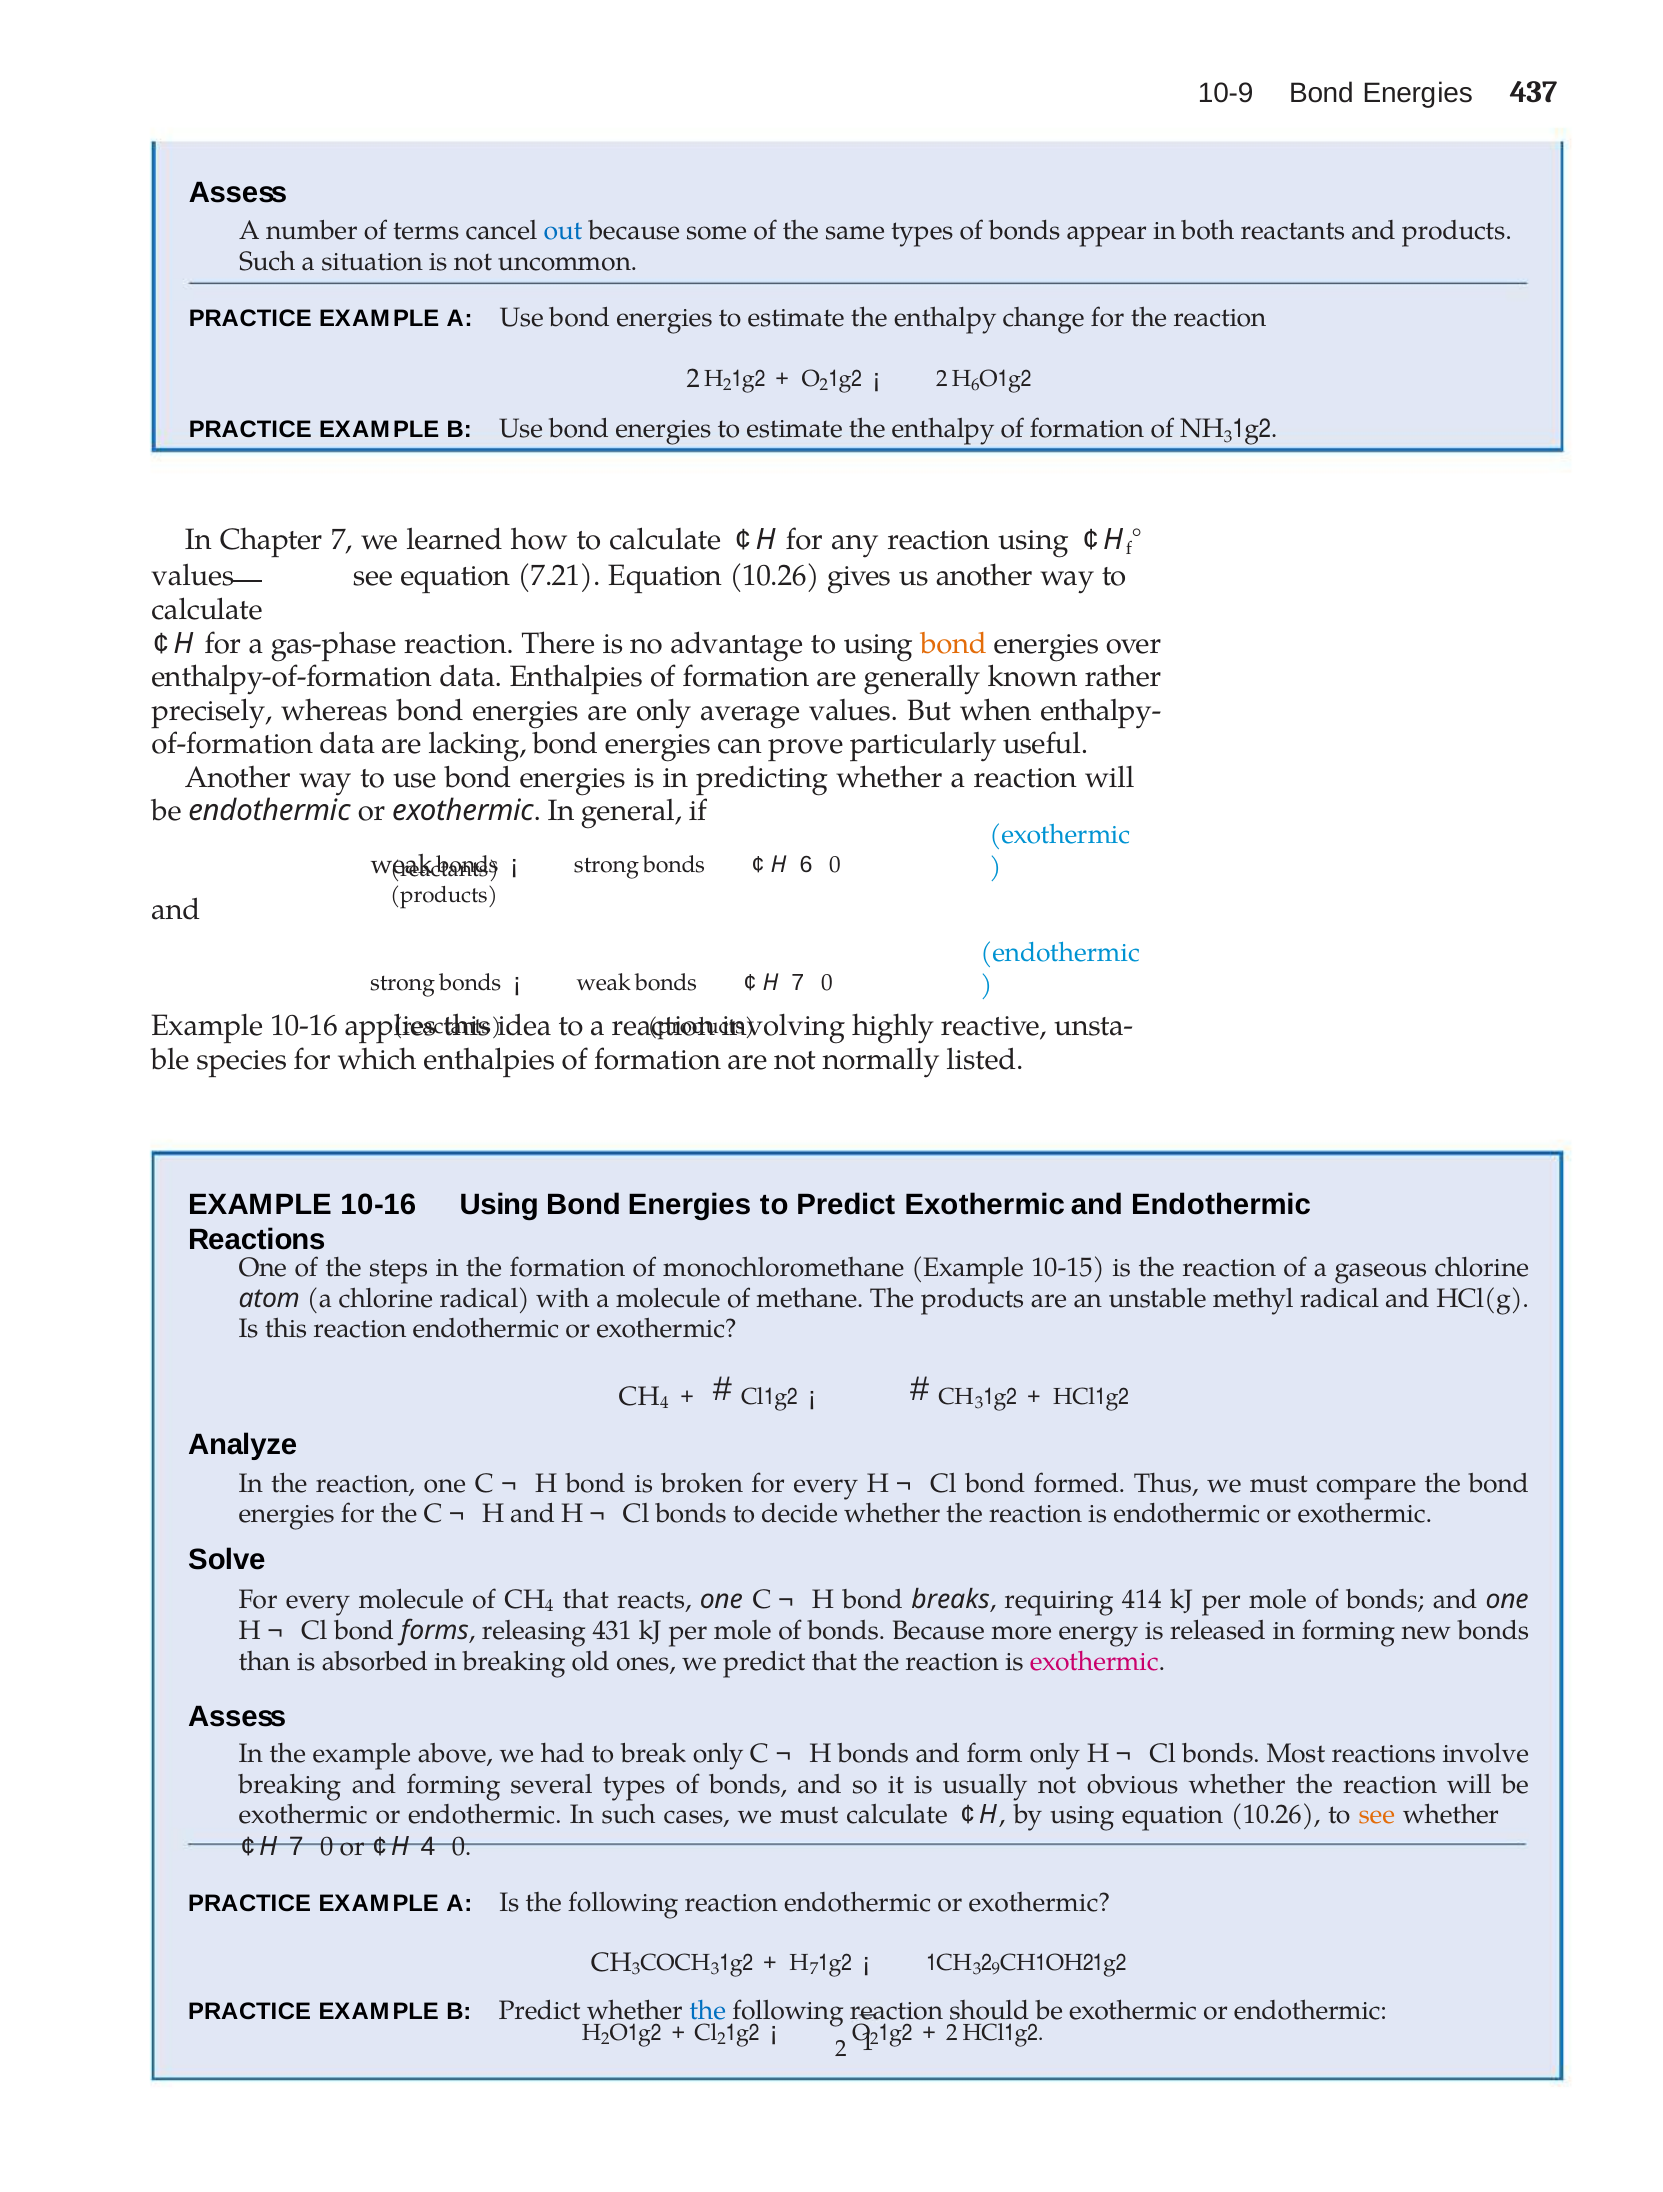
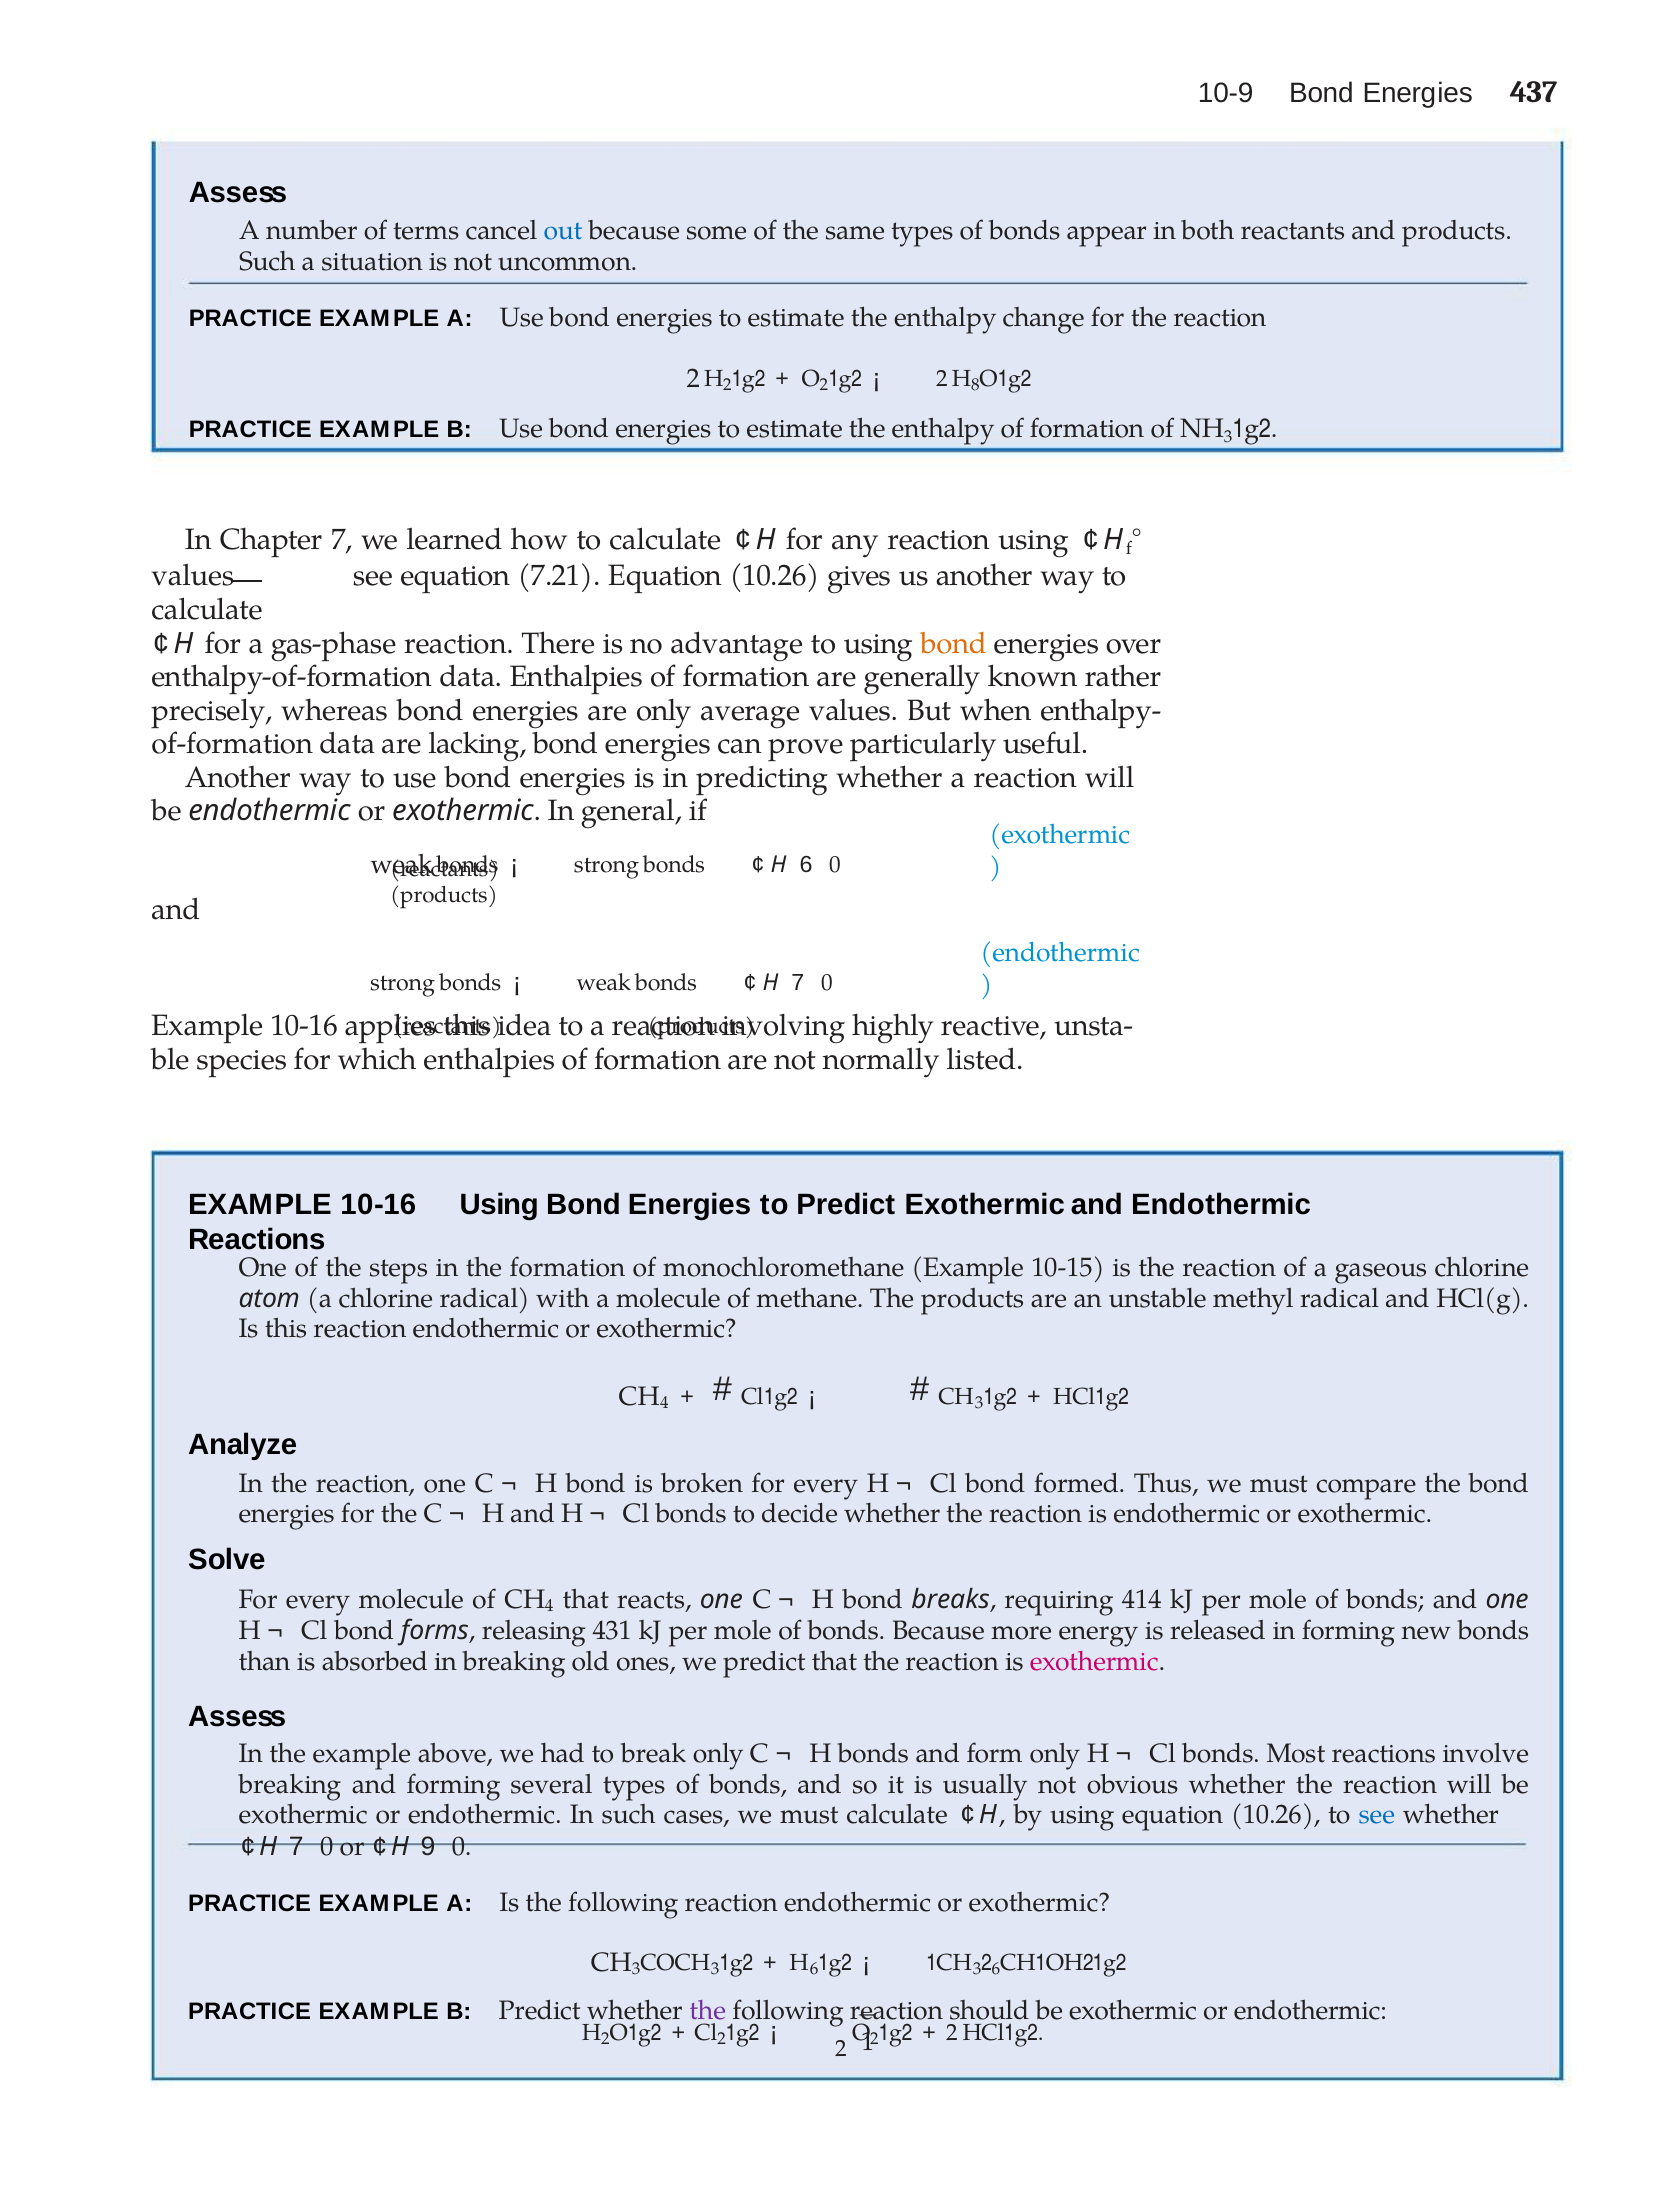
2 H 6: 6 -> 8 (975, 385)
see colour: orange -> blue (1377, 1815)
¢H 4: 4 -> 9 (428, 1847)
7: 7 -> 6 (814, 1969)
2 9: 9 -> 6 (996, 1969)
the colour: blue -> purple (708, 2011)
